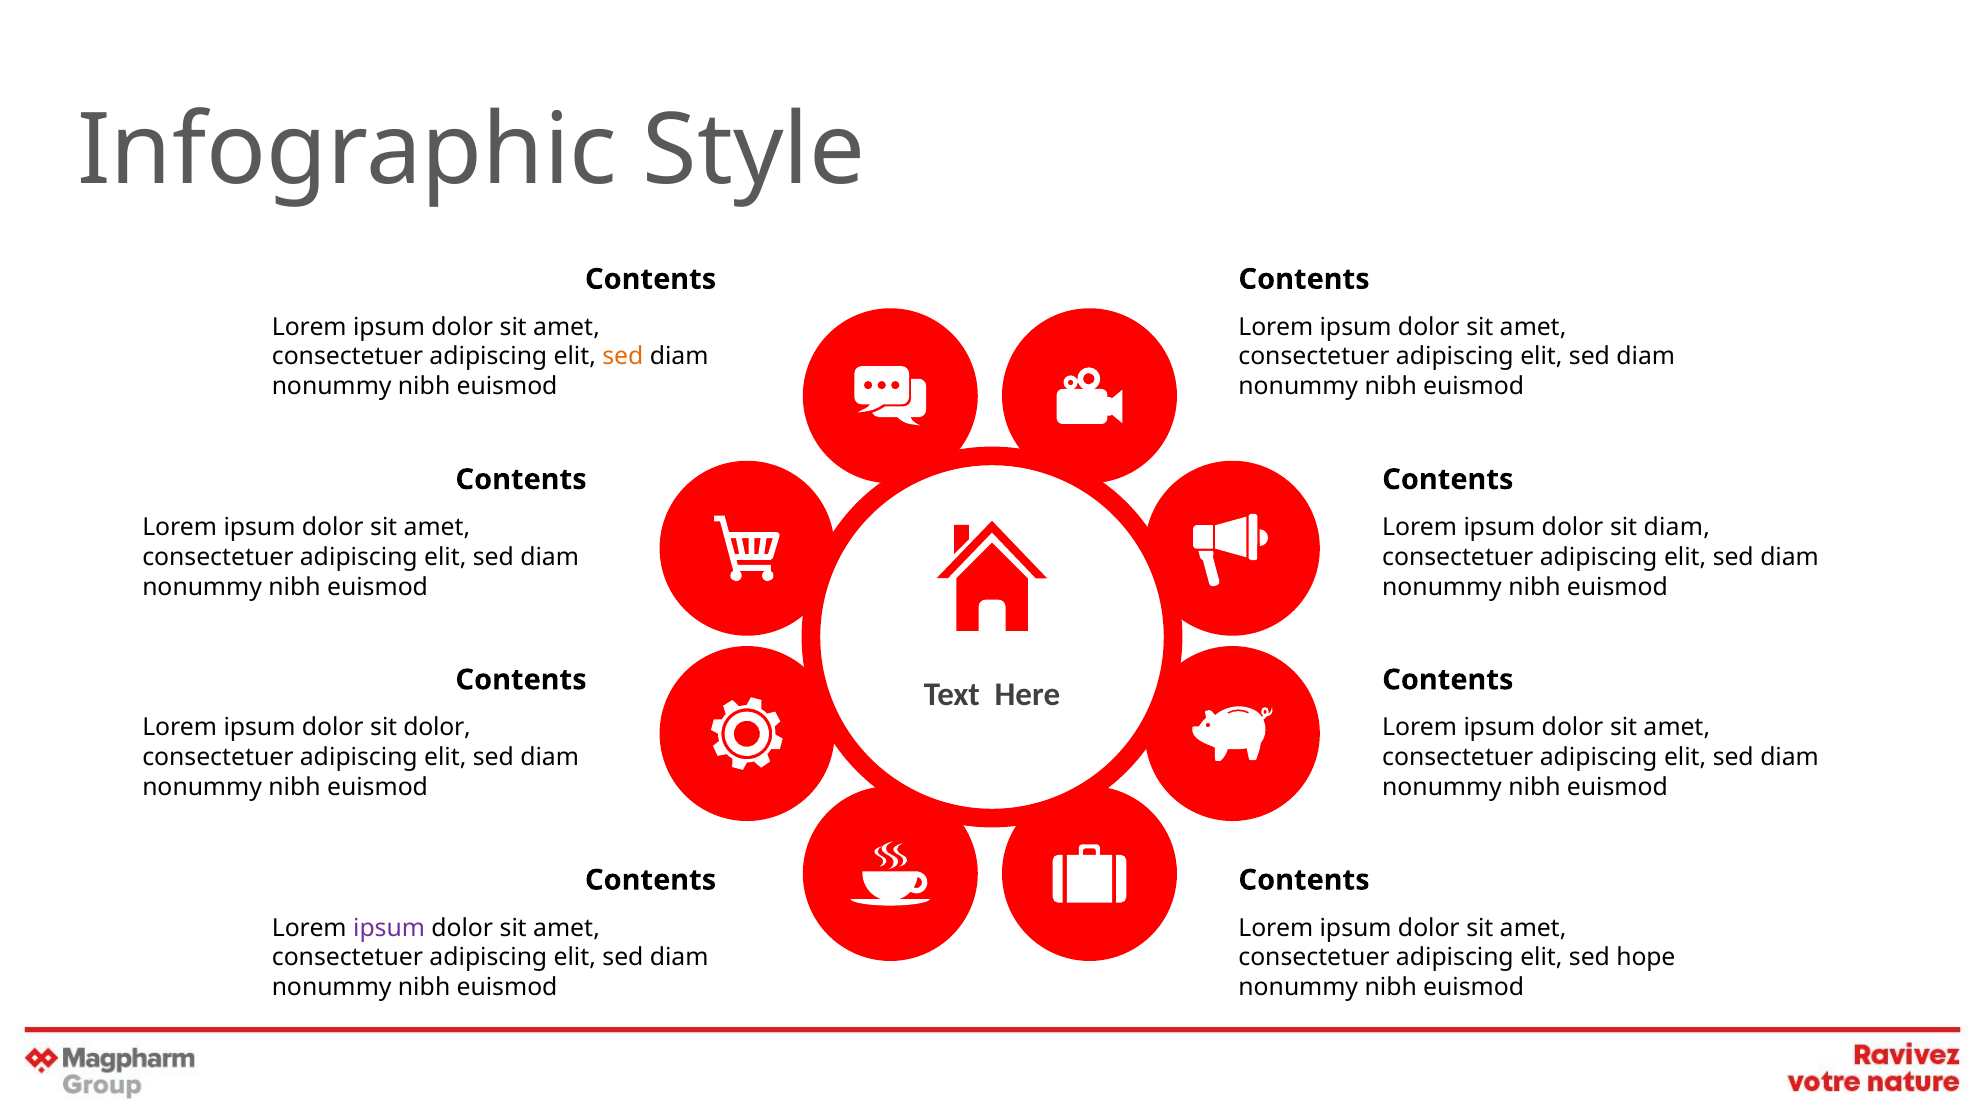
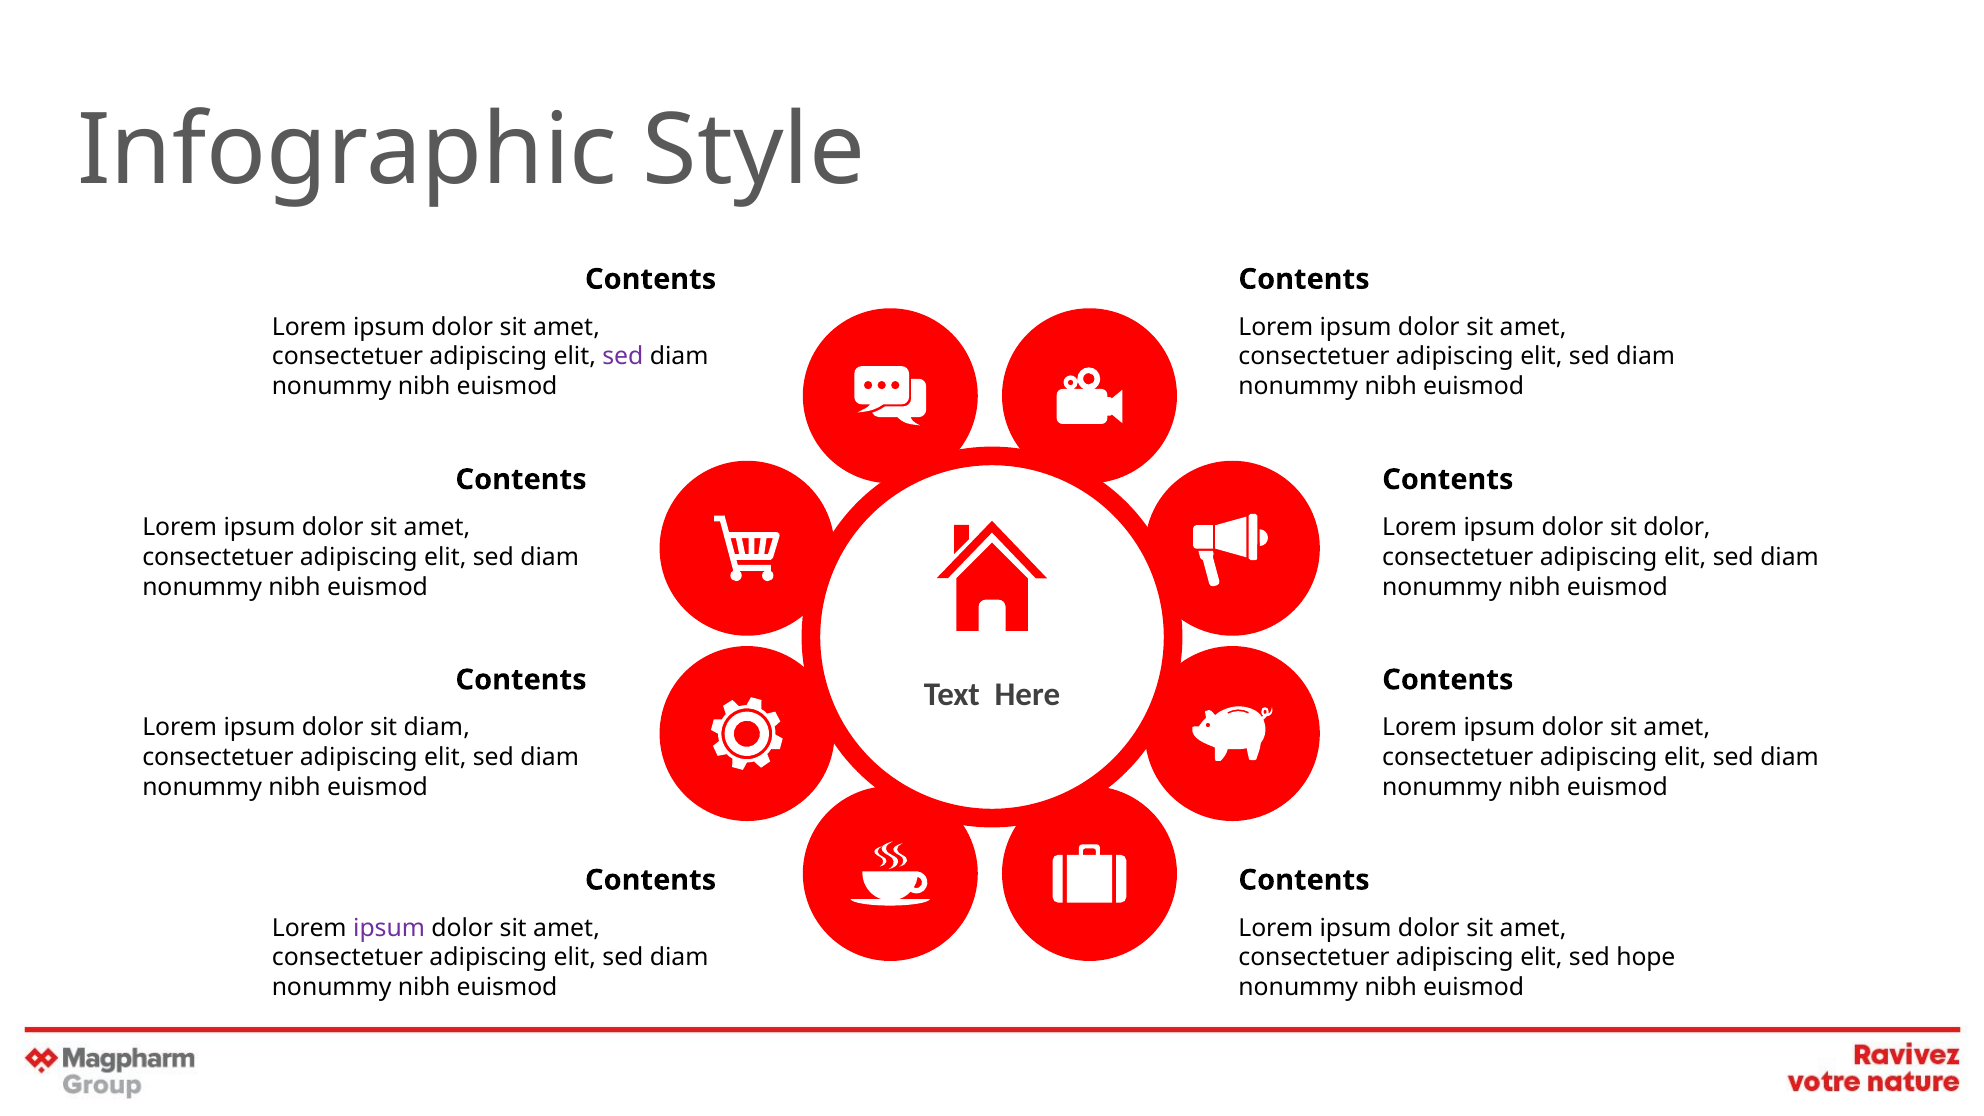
sed colour: orange -> purple (623, 357)
sit diam: diam -> dolor (1677, 527)
sit dolor: dolor -> diam (437, 728)
